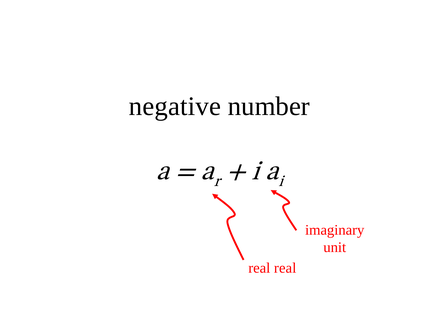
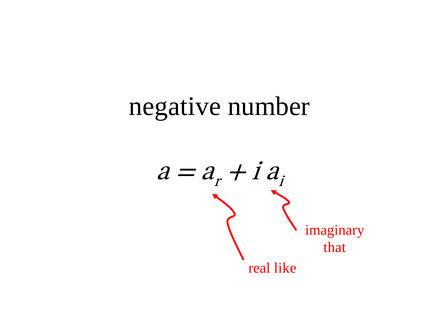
unit: unit -> that (335, 248)
real real: real -> like (285, 268)
